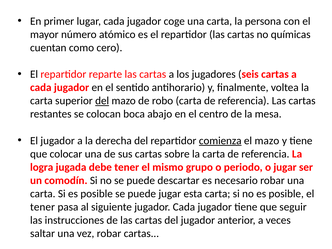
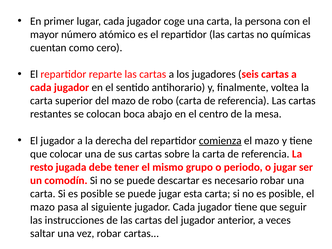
del underline: present -> none (102, 101)
logra: logra -> resto (42, 167)
tener: tener -> mazo (43, 207)
